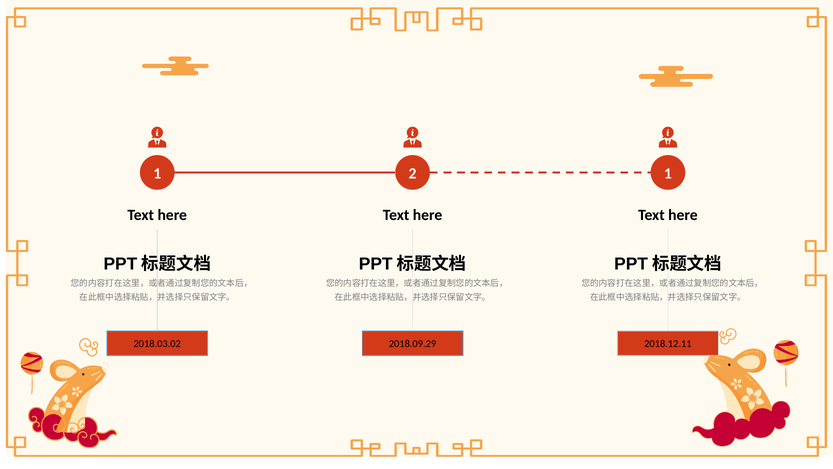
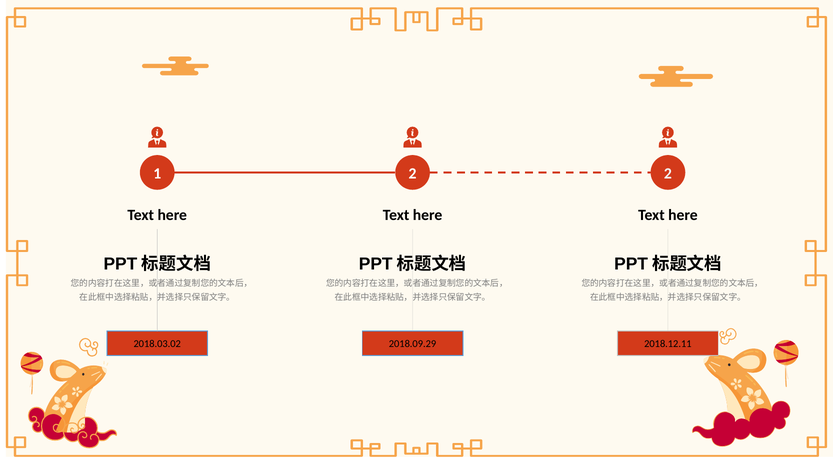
2 1: 1 -> 2 (668, 174)
